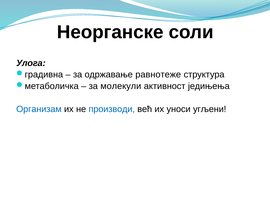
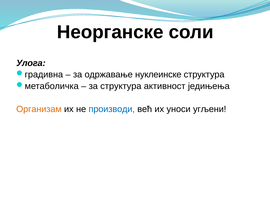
равнотеже: равнотеже -> нуклеинске (158, 75)
за молекули: молекули -> структура (121, 86)
Организам colour: blue -> orange (39, 109)
